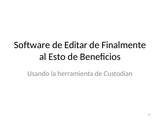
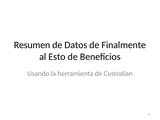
Software: Software -> Resumen (32, 45)
Editar: Editar -> Datos (76, 45)
